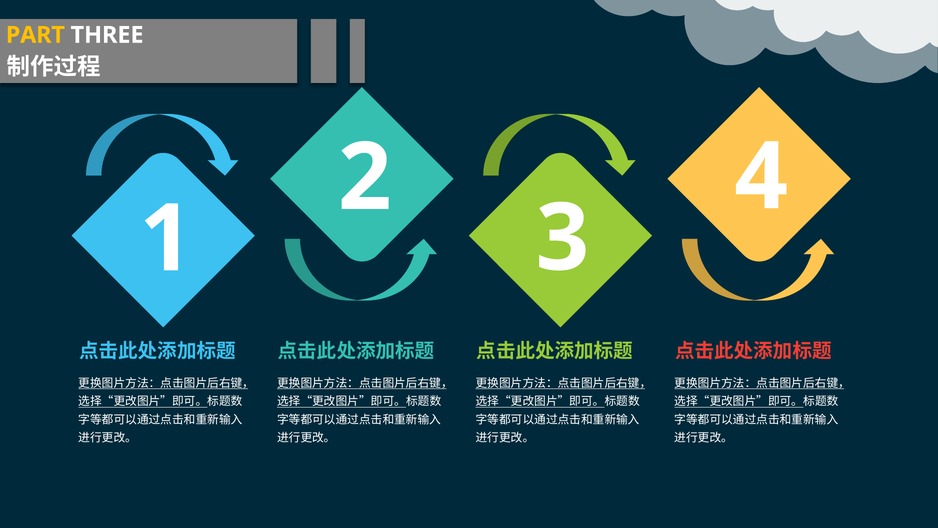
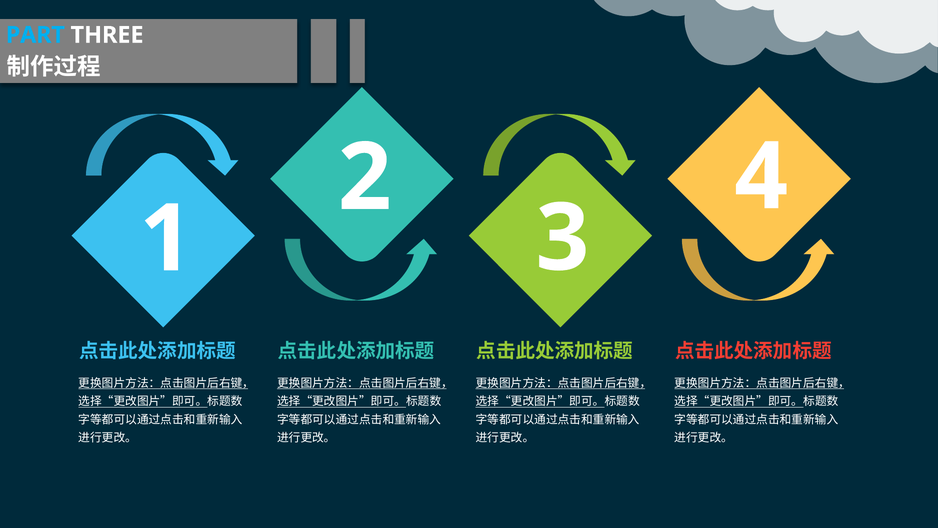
PART colour: yellow -> light blue (35, 35)
